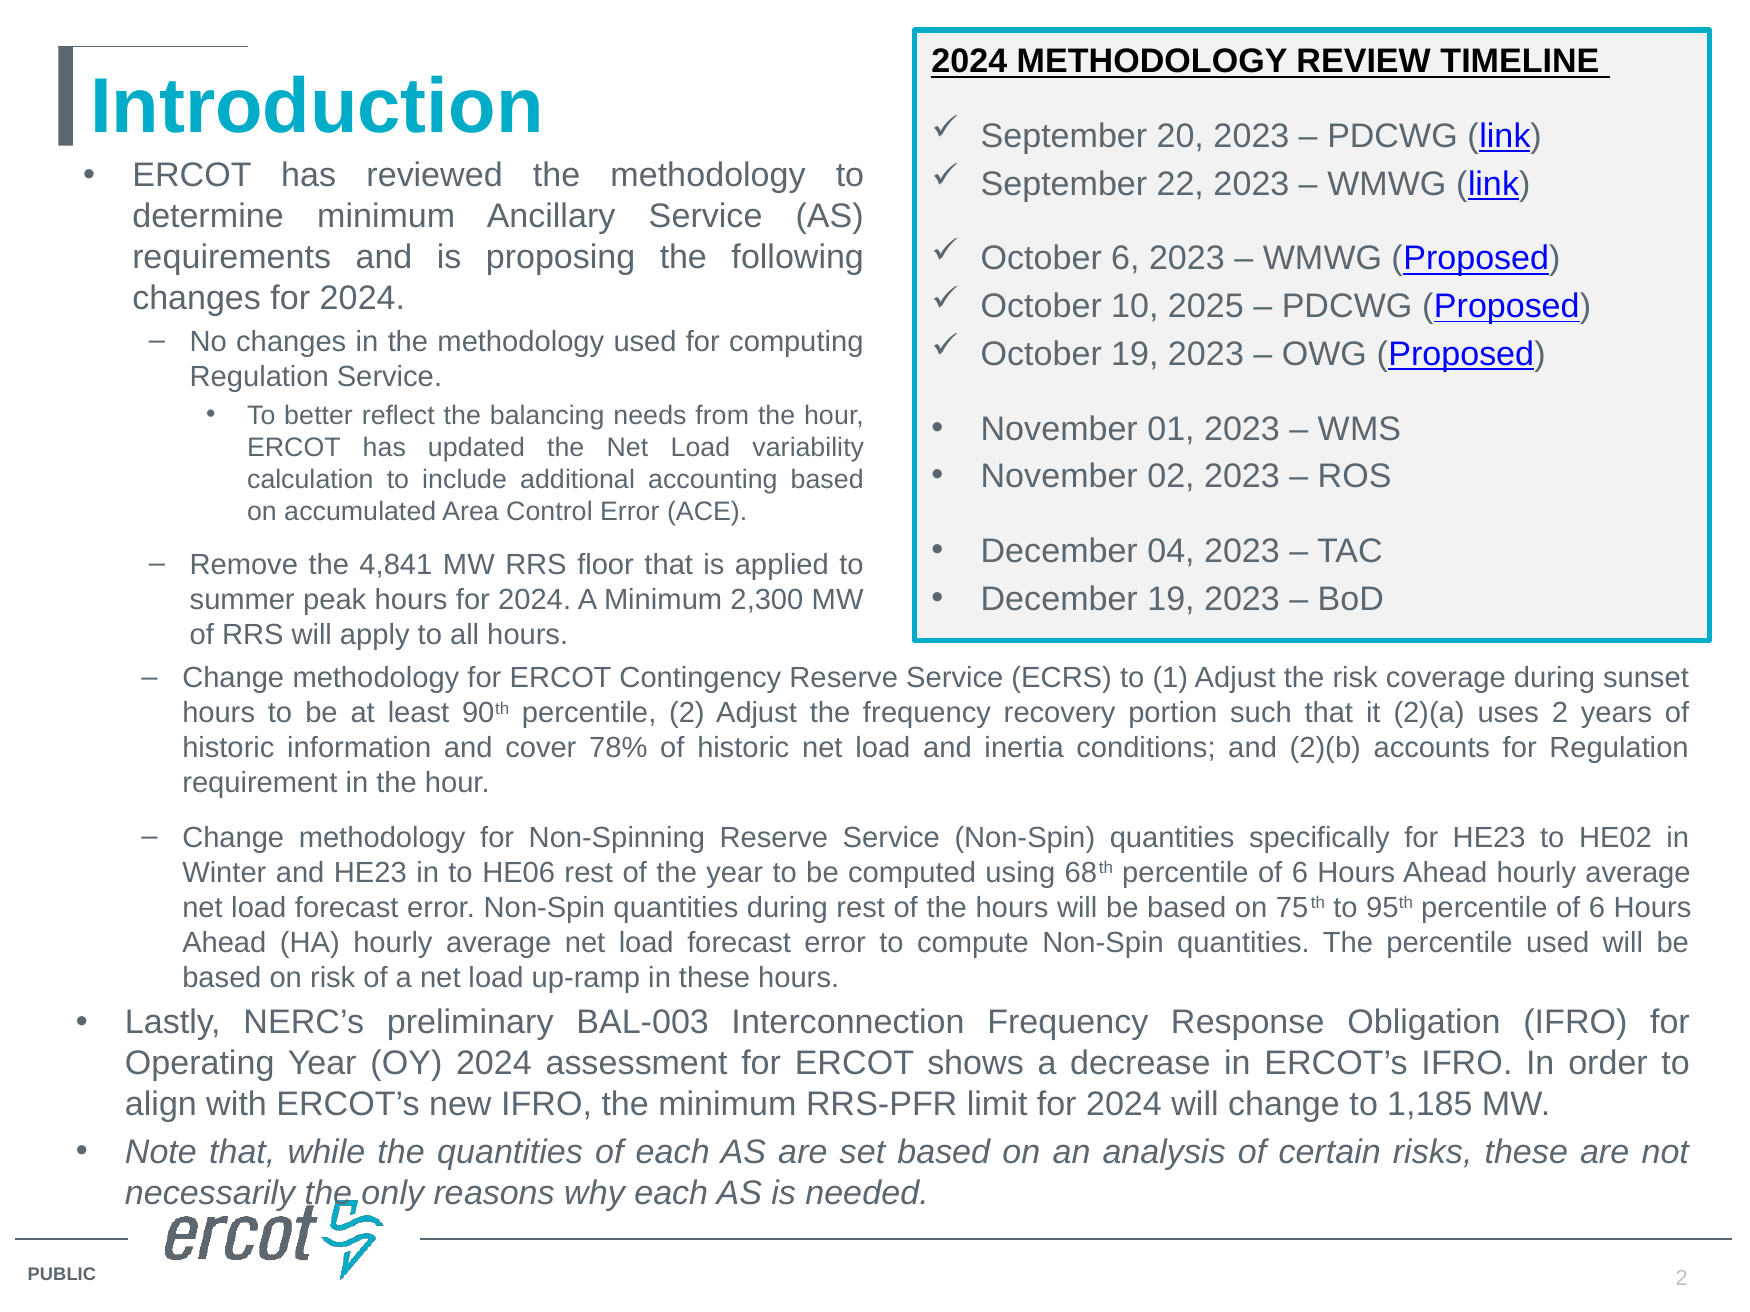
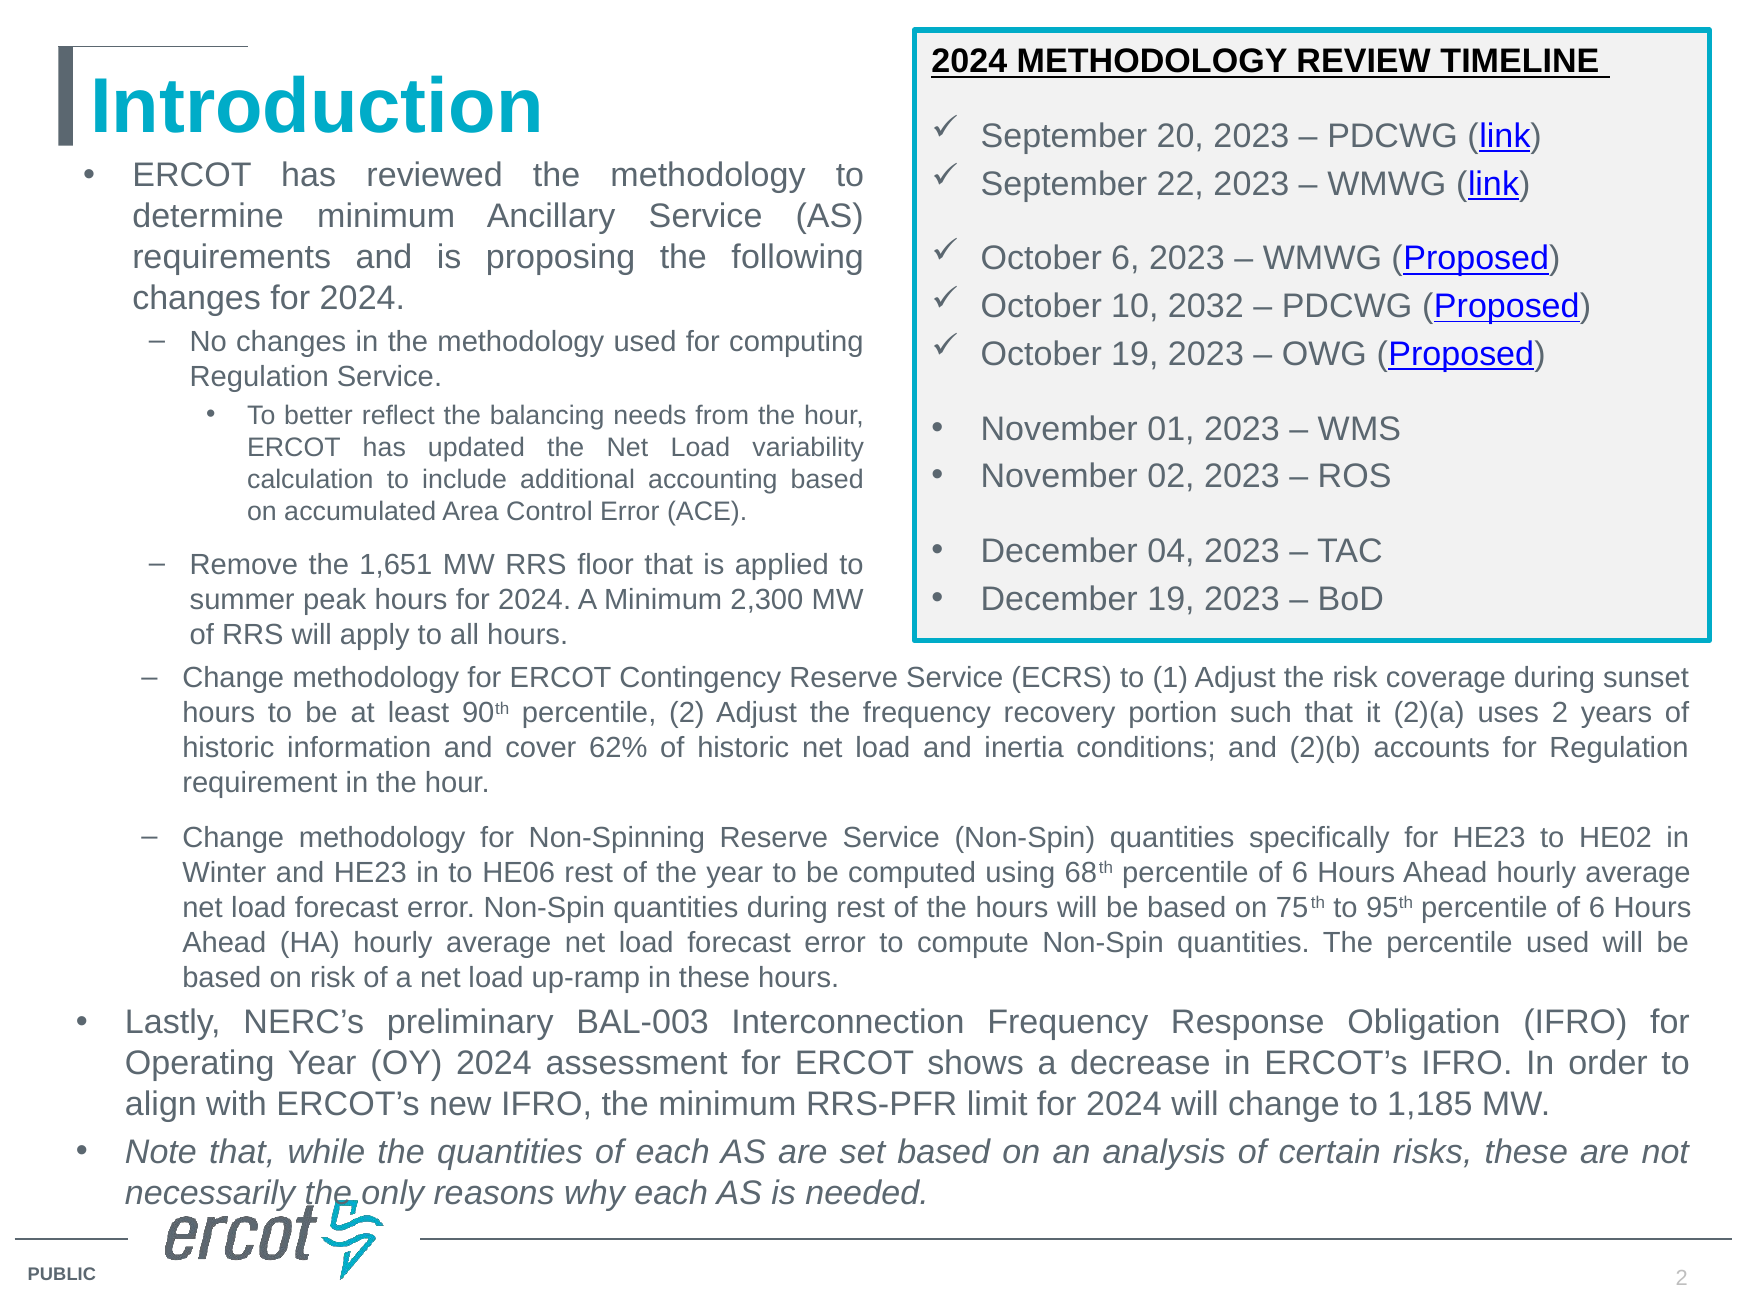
2025: 2025 -> 2032 (1206, 307)
4,841: 4,841 -> 1,651 (396, 565)
78%: 78% -> 62% (618, 749)
